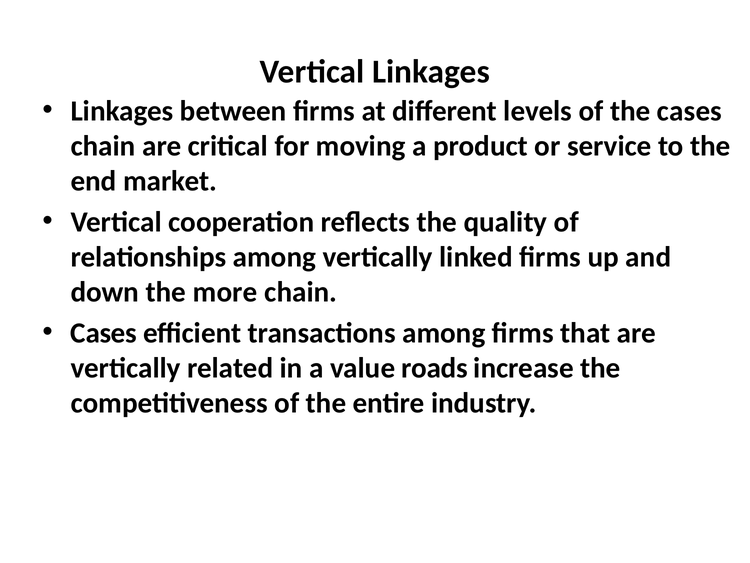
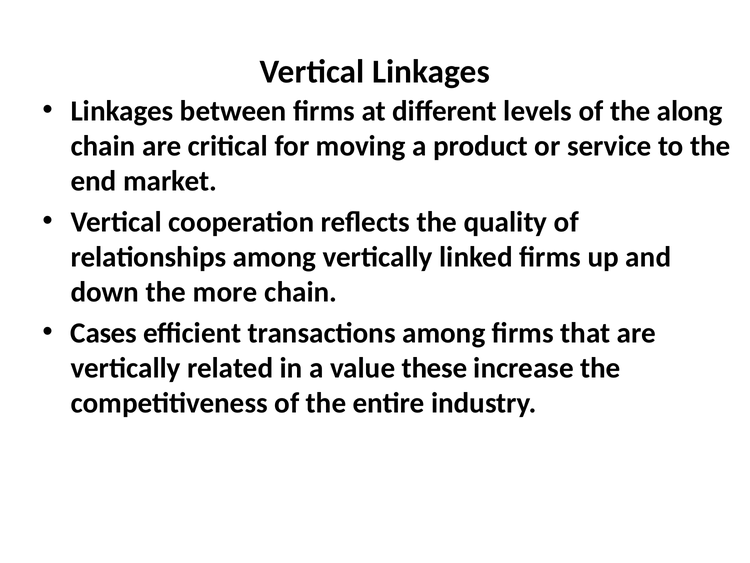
the cases: cases -> along (690, 111)
roads: roads -> these (434, 368)
